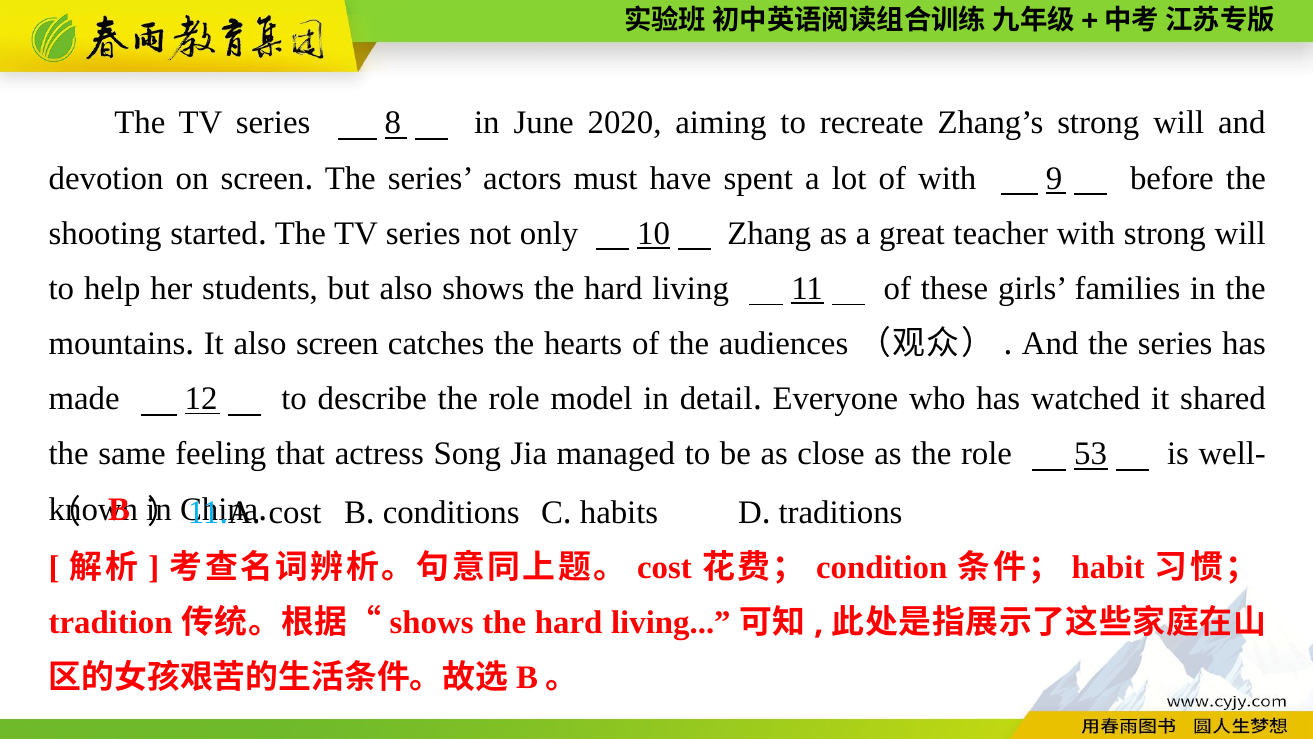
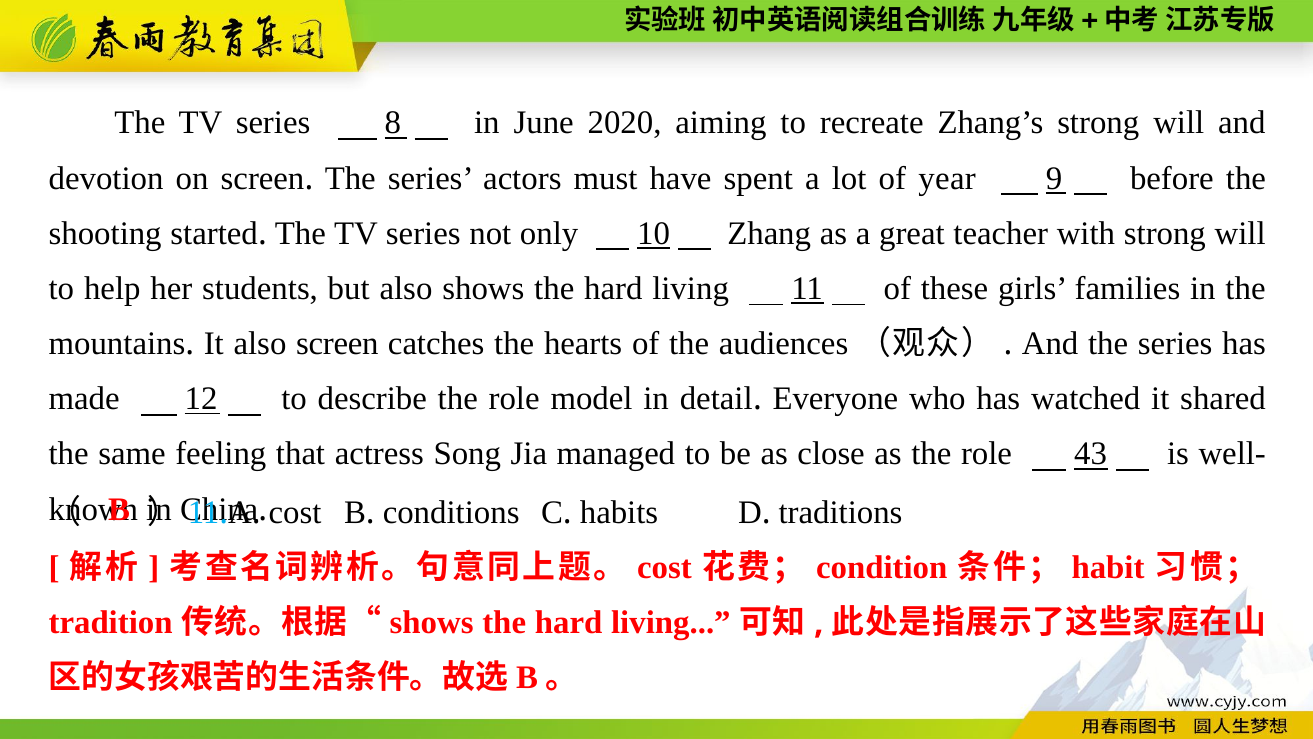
of with: with -> year (947, 178)
53: 53 -> 43 (1091, 454)
